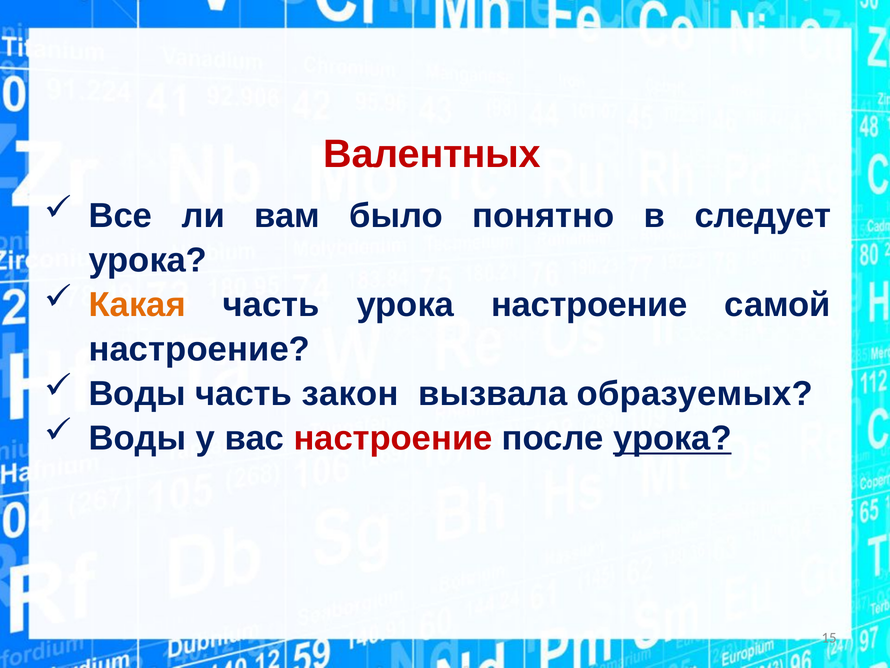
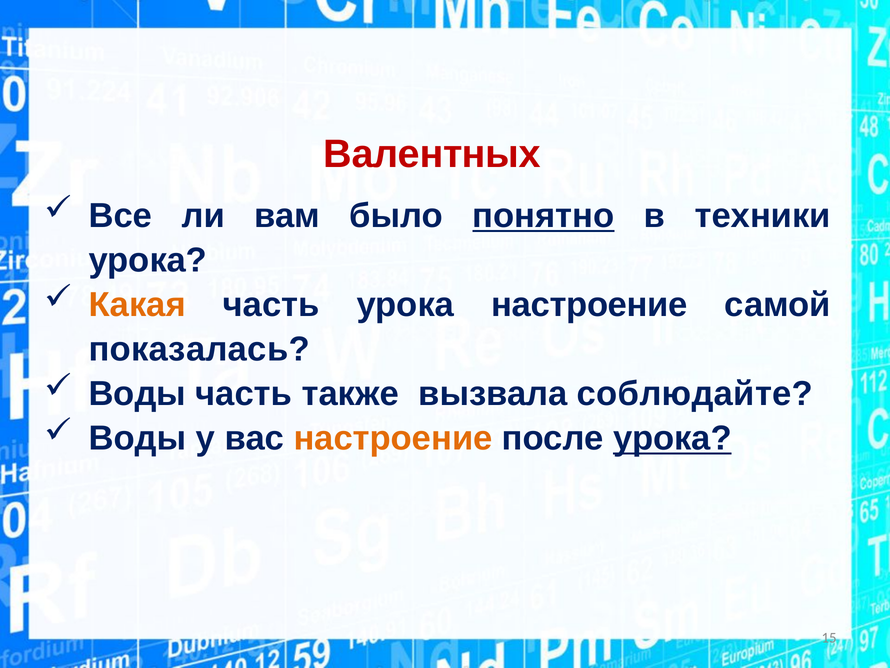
понятно underline: none -> present (543, 216)
следует: следует -> техники (763, 216)
настроение: настроение -> показалась (199, 349)
закон: закон -> также (350, 394)
образуемых: образуемых -> соблюдайте (695, 394)
настроение colour: red -> orange (393, 438)
